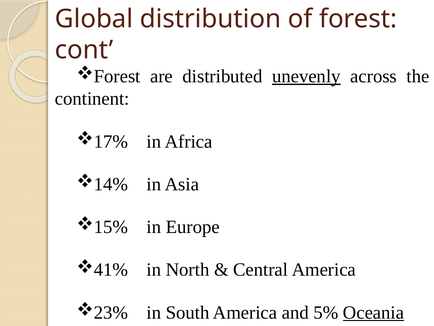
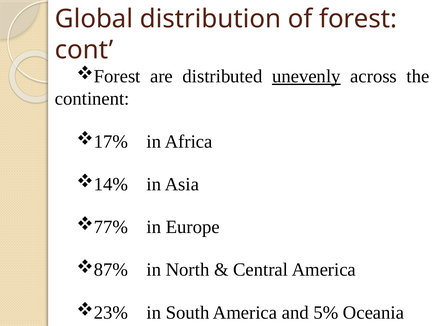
15%: 15% -> 77% (111, 227)
41%: 41% -> 87% (111, 269)
Oceania underline: present -> none (373, 312)
